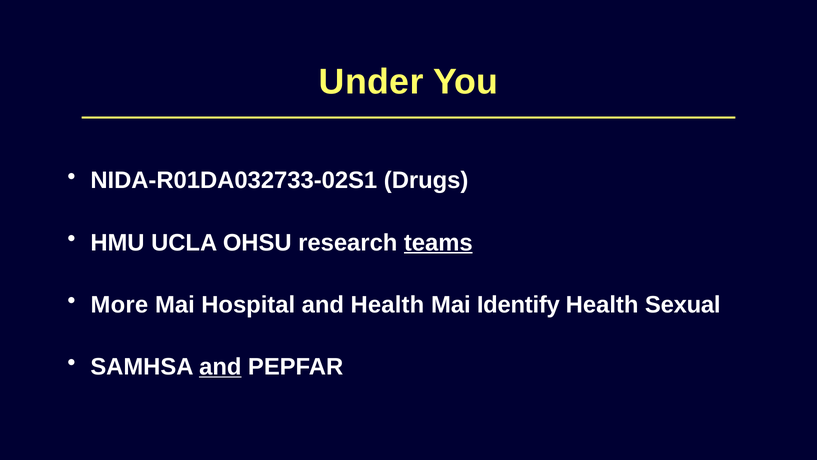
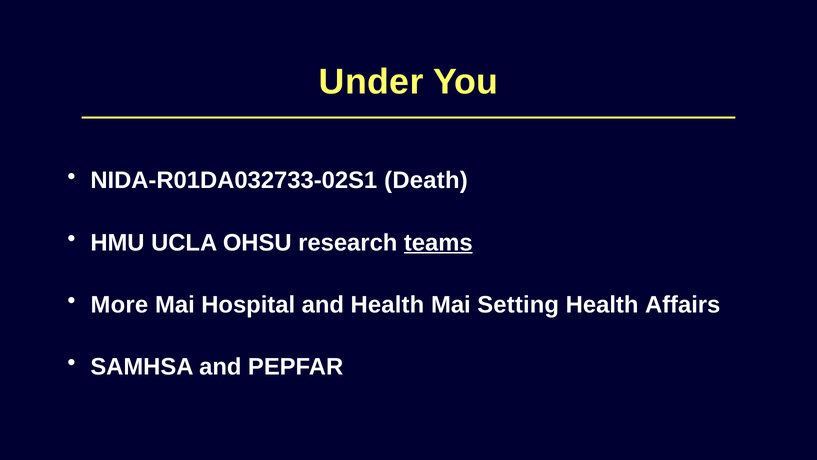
Drugs: Drugs -> Death (426, 180)
Identify: Identify -> Setting (518, 304)
Sexual: Sexual -> Affairs (683, 304)
and underline: present -> none (220, 366)
